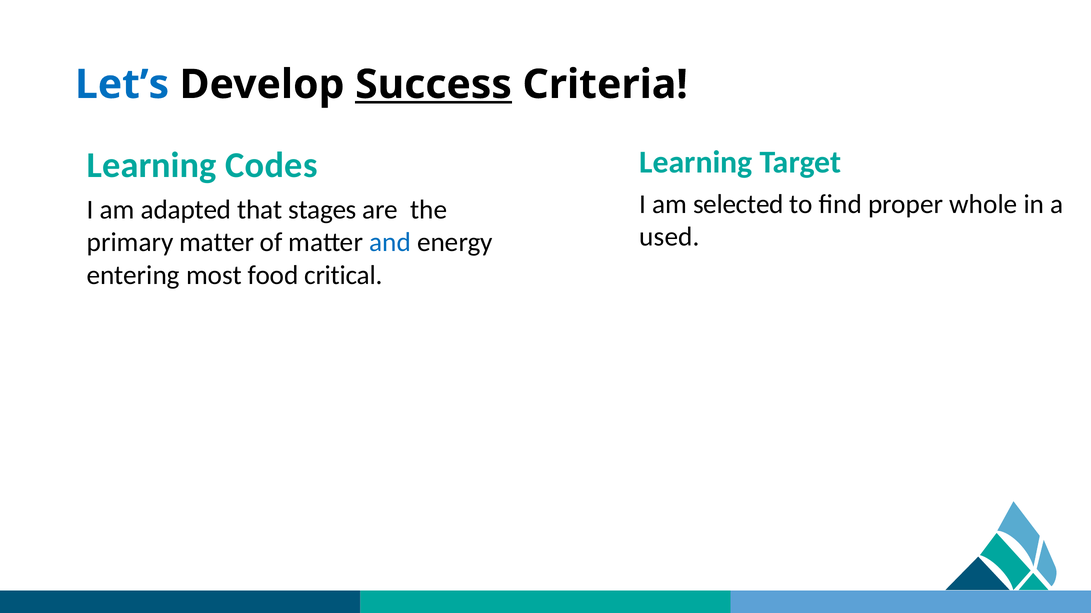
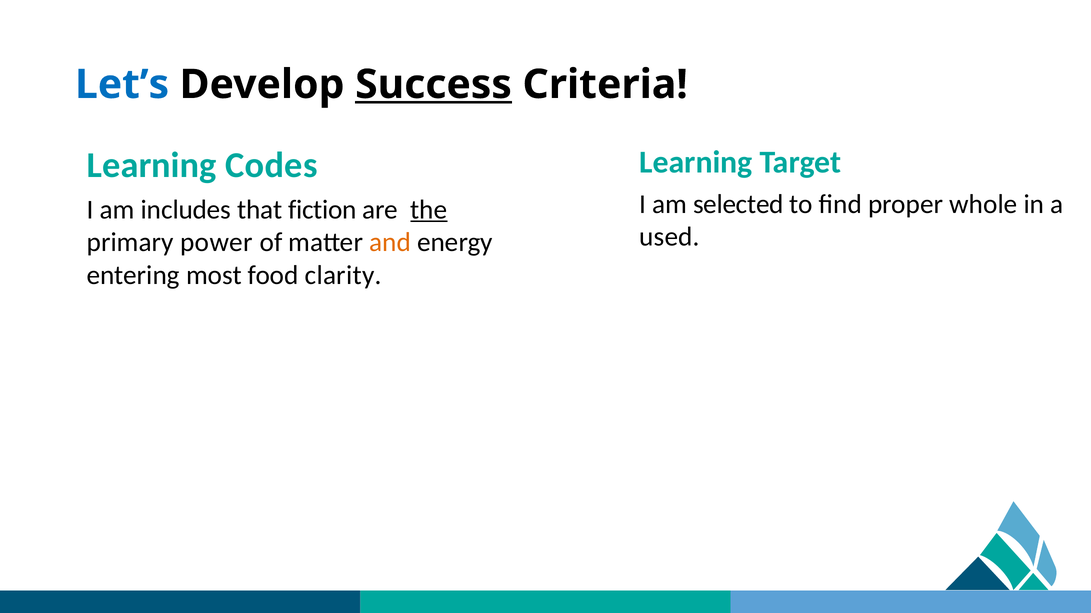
adapted: adapted -> includes (186, 210)
stages: stages -> fiction (322, 210)
the underline: none -> present (429, 210)
primary matter: matter -> power (216, 243)
and colour: blue -> orange (390, 243)
critical: critical -> clarity (343, 275)
